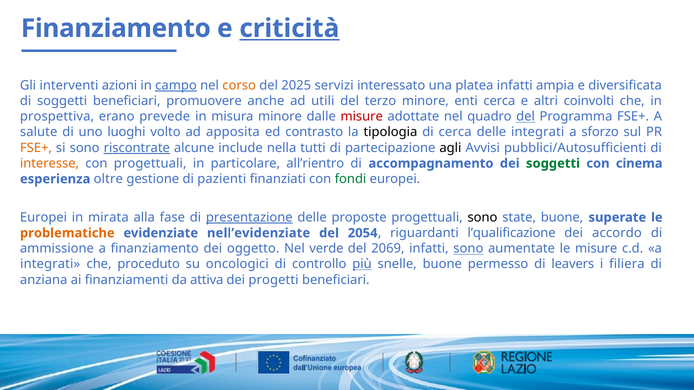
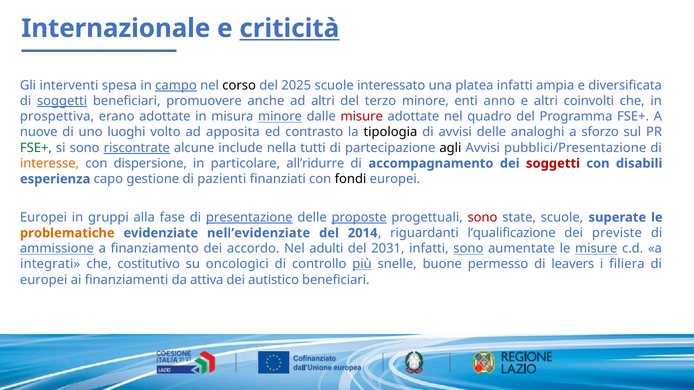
Finanziamento: Finanziamento -> Internazionale (116, 28)
azioni: azioni -> spesa (119, 85)
corso colour: orange -> black (239, 85)
2025 servizi: servizi -> scuole (334, 85)
soggetti underline: none -> present (62, 101)
ad utili: utili -> altri (323, 101)
enti cerca: cerca -> anno (499, 101)
erano prevede: prevede -> adottate (165, 117)
minore underline: none -> present (280, 117)
del underline: present -> none (526, 117)
salute: salute -> nuove (39, 132)
di cerca: cerca -> avvisi (455, 132)
delle integrati: integrati -> analoghi (538, 132)
FSE+ colour: orange -> green (36, 148)
pubblici/Autosufficienti: pubblici/Autosufficienti -> pubblici/Presentazione (575, 148)
con progettuali: progettuali -> dispersione (150, 164)
all’rientro: all’rientro -> all’ridurre (315, 164)
soggetti colour: green -> red (553, 164)
cinema: cinema -> disabili (639, 164)
oltre: oltre -> capo (108, 179)
fondi colour: green -> black (351, 179)
mirata: mirata -> gruppi (108, 218)
proposte underline: none -> present (359, 218)
sono colour: black -> red (483, 218)
state buone: buone -> scuole (562, 218)
2054: 2054 -> 2014 (363, 233)
accordo: accordo -> previste (617, 233)
ammissione underline: none -> present (57, 249)
oggetto: oggetto -> accordo (253, 249)
verde: verde -> adulti (326, 249)
2069: 2069 -> 2031 (388, 249)
misure underline: none -> present (596, 249)
proceduto: proceduto -> costitutivo (149, 264)
anziana: anziana -> europei (44, 280)
progetti: progetti -> autistico (274, 280)
